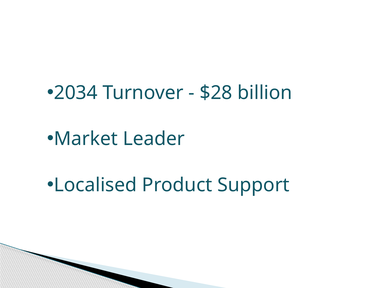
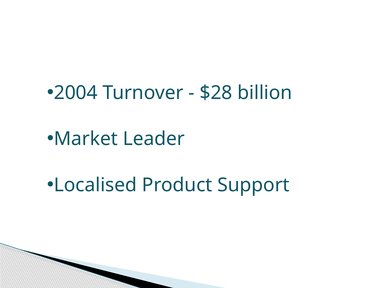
2034: 2034 -> 2004 (76, 93)
